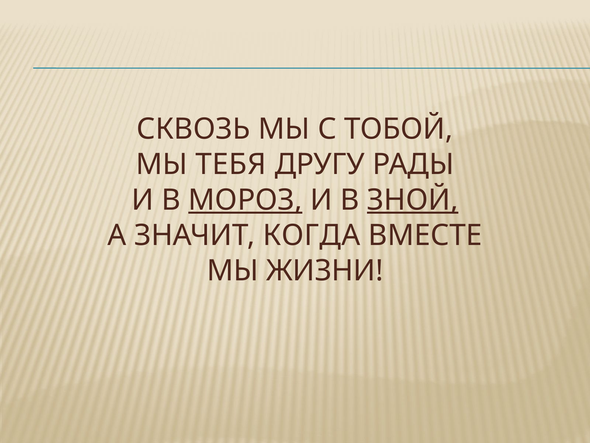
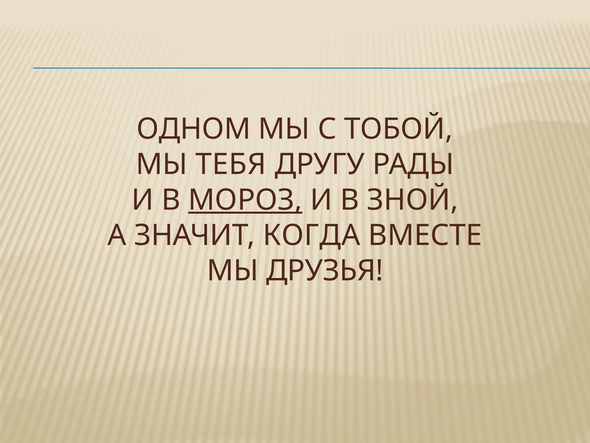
СКВОЗЬ: СКВОЗЬ -> ОДНОМ (194, 129)
ЗНОЙ underline: present -> none (413, 200)
ЖИЗНИ: ЖИЗНИ -> ДРУЗЬЯ (325, 271)
